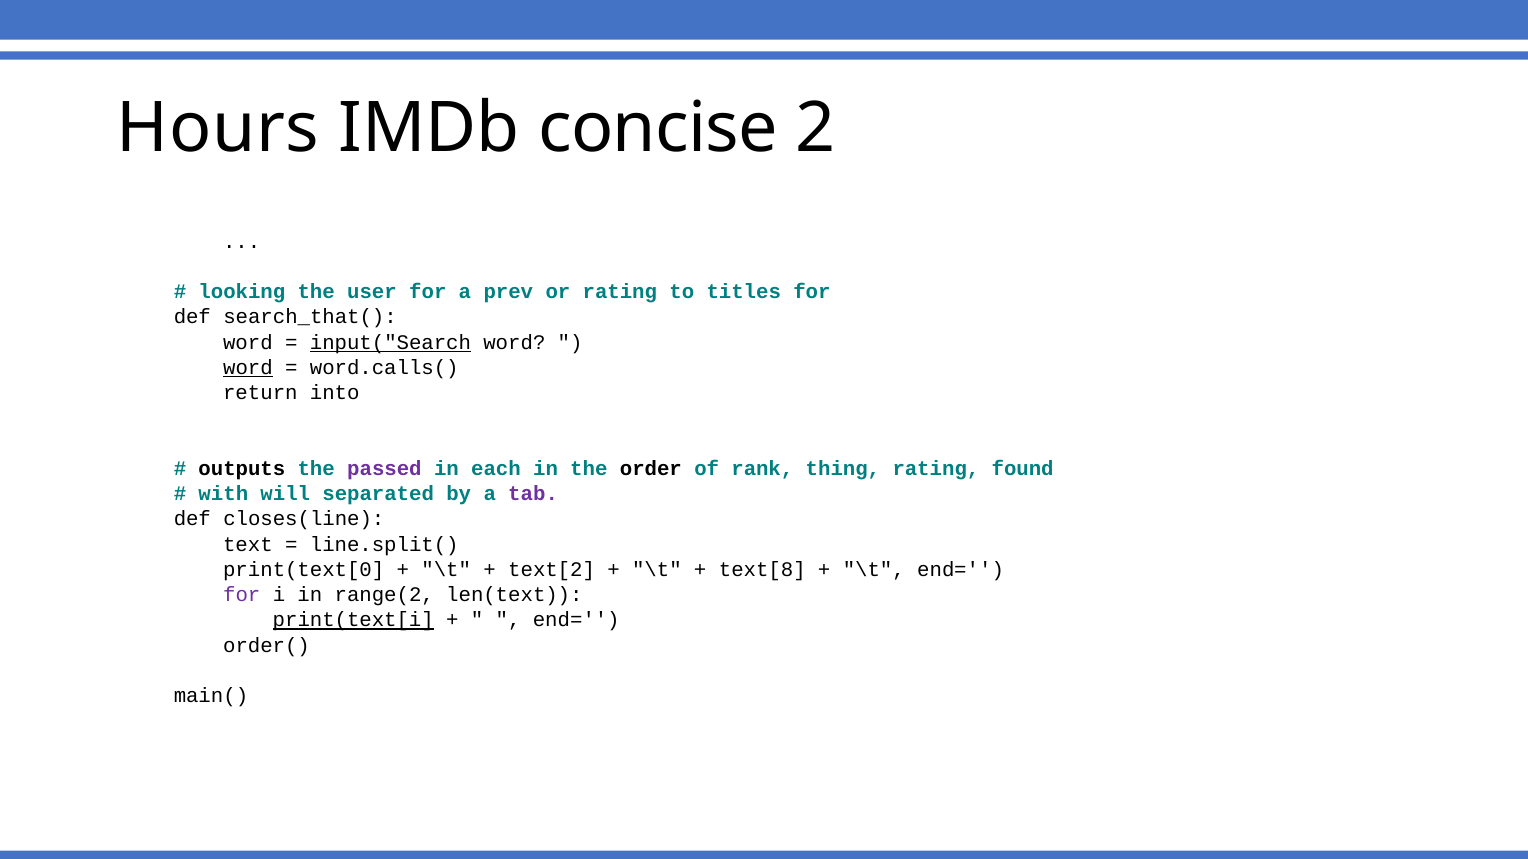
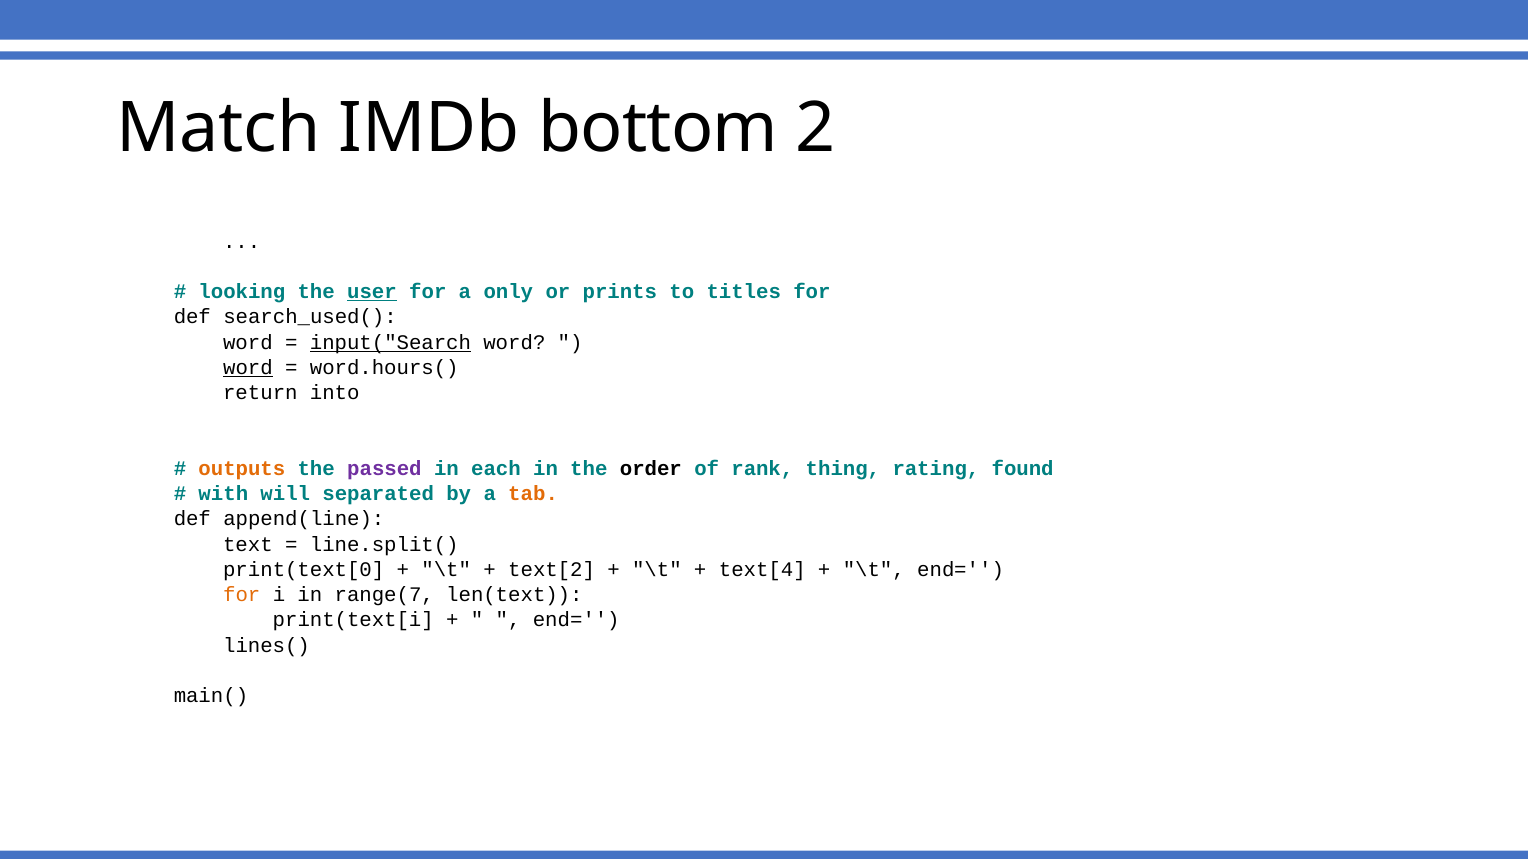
Hours: Hours -> Match (219, 128)
concise: concise -> bottom (658, 128)
user underline: none -> present (372, 292)
prev: prev -> only (508, 292)
or rating: rating -> prints (620, 292)
search_that(: search_that( -> search_used( (310, 317)
word.calls(: word.calls( -> word.hours( (384, 368)
outputs colour: black -> orange (242, 469)
tab colour: purple -> orange (533, 494)
closes(line: closes(line -> append(line (304, 519)
text[8: text[8 -> text[4 (762, 570)
for colour: purple -> orange (242, 595)
range(2: range(2 -> range(7 (384, 595)
print(text[i underline: present -> none (353, 620)
order(: order( -> lines( (267, 646)
